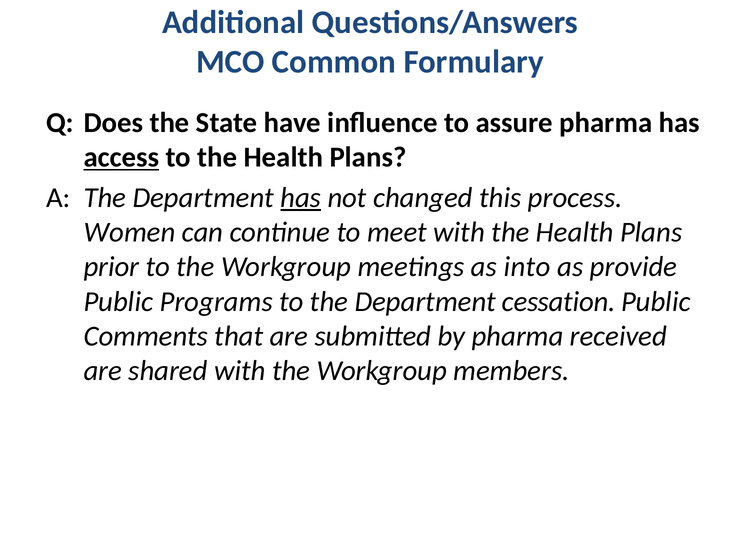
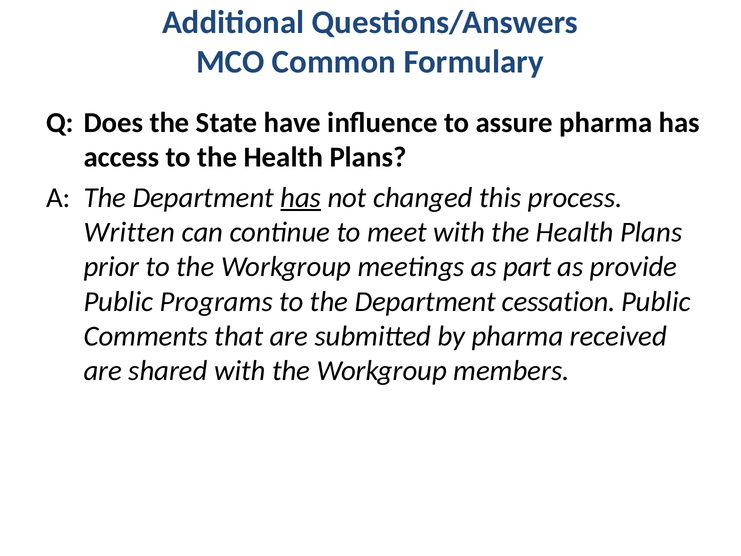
access underline: present -> none (121, 157)
Women: Women -> Written (129, 232)
into: into -> part (527, 267)
